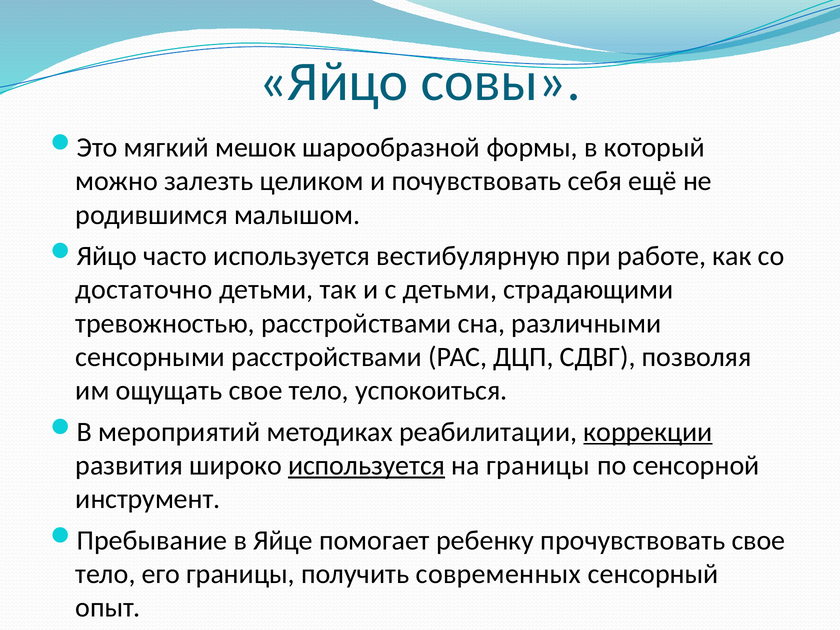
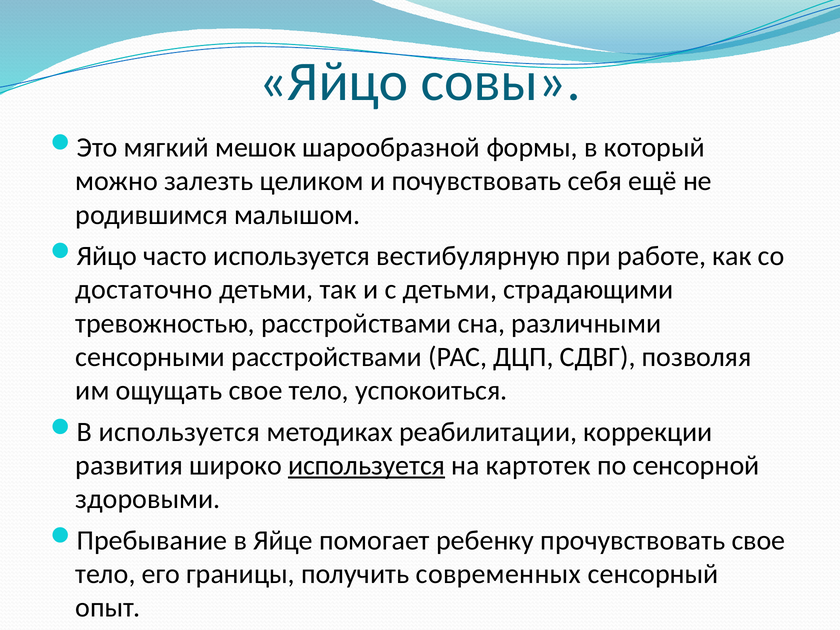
В мероприятий: мероприятий -> используется (179, 432)
коррекции underline: present -> none (648, 432)
на границы: границы -> картотек (538, 465)
инструмент: инструмент -> здоровыми (148, 499)
